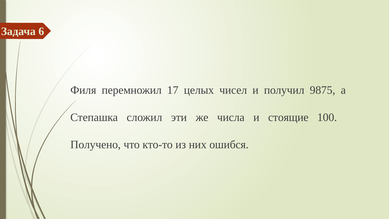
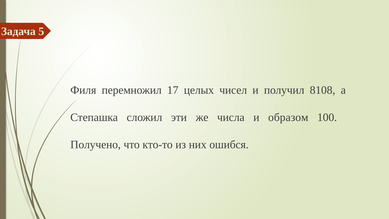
6: 6 -> 5 (41, 31)
9875: 9875 -> 8108 (323, 90)
стоящие: стоящие -> образом (288, 117)
